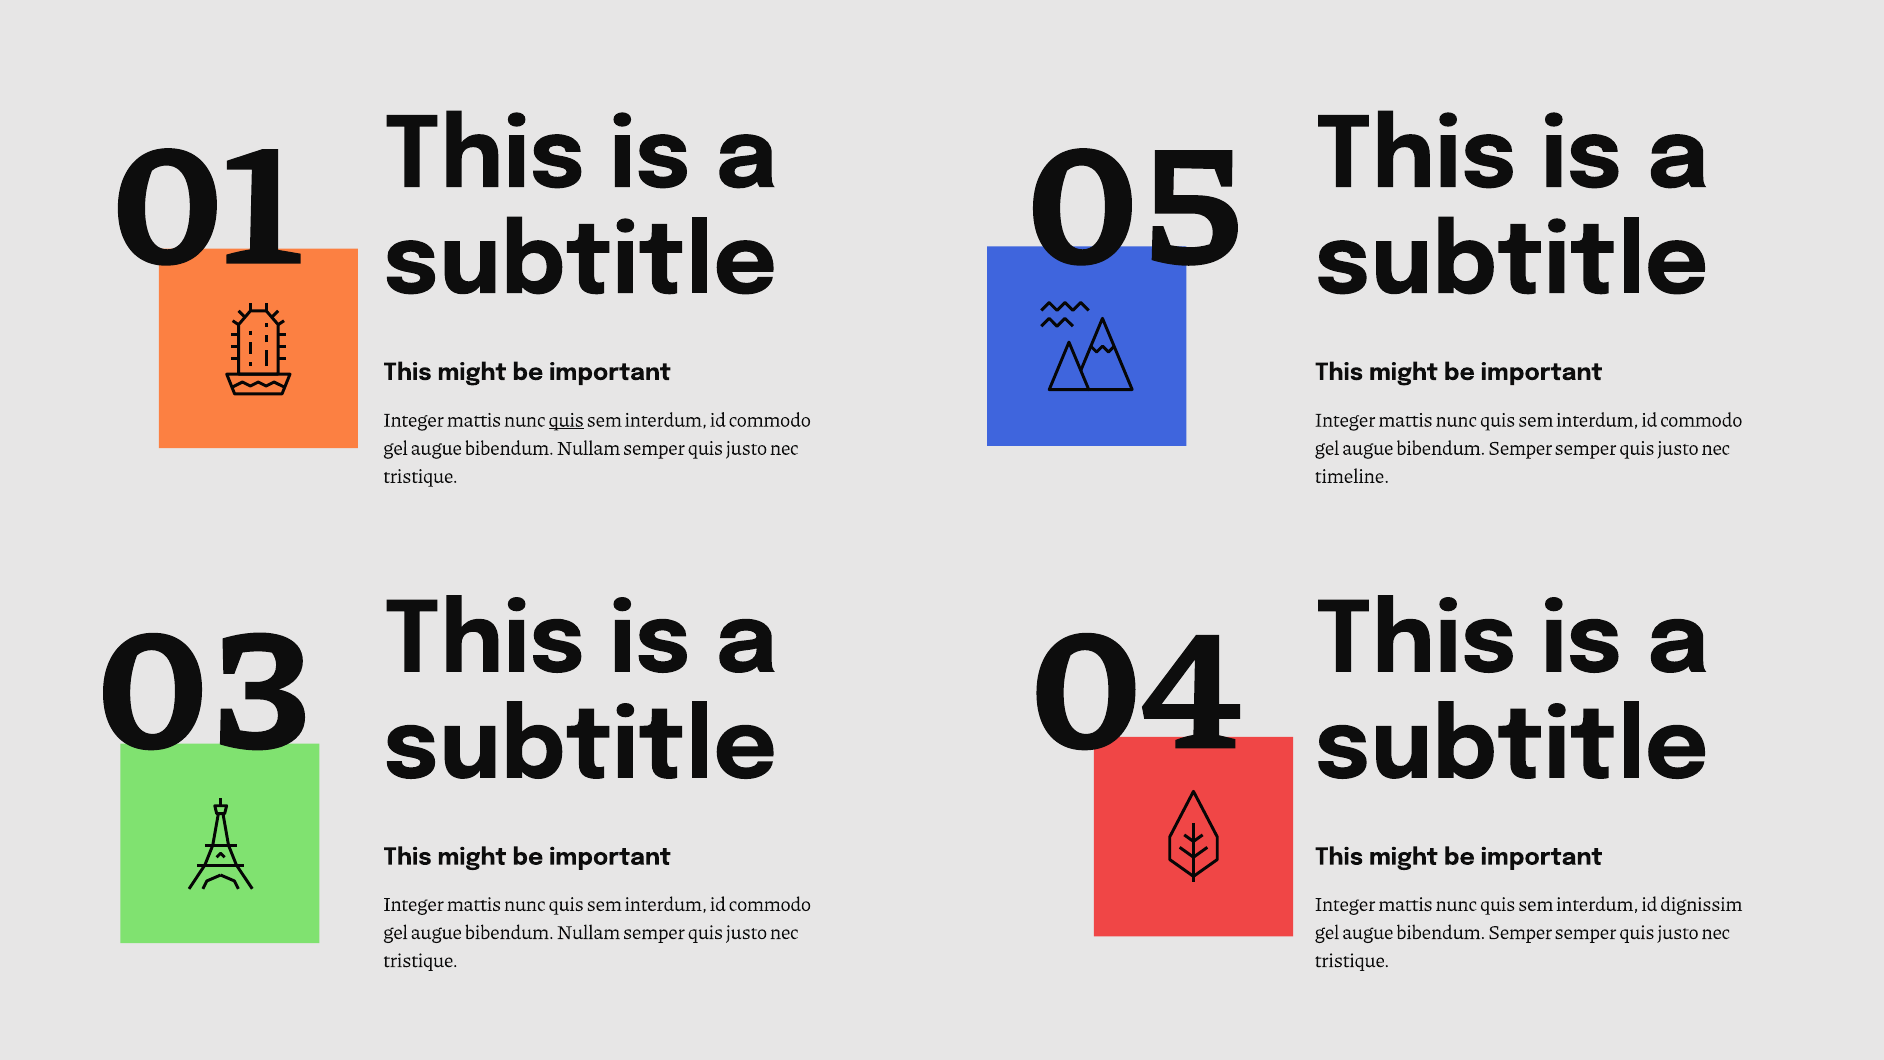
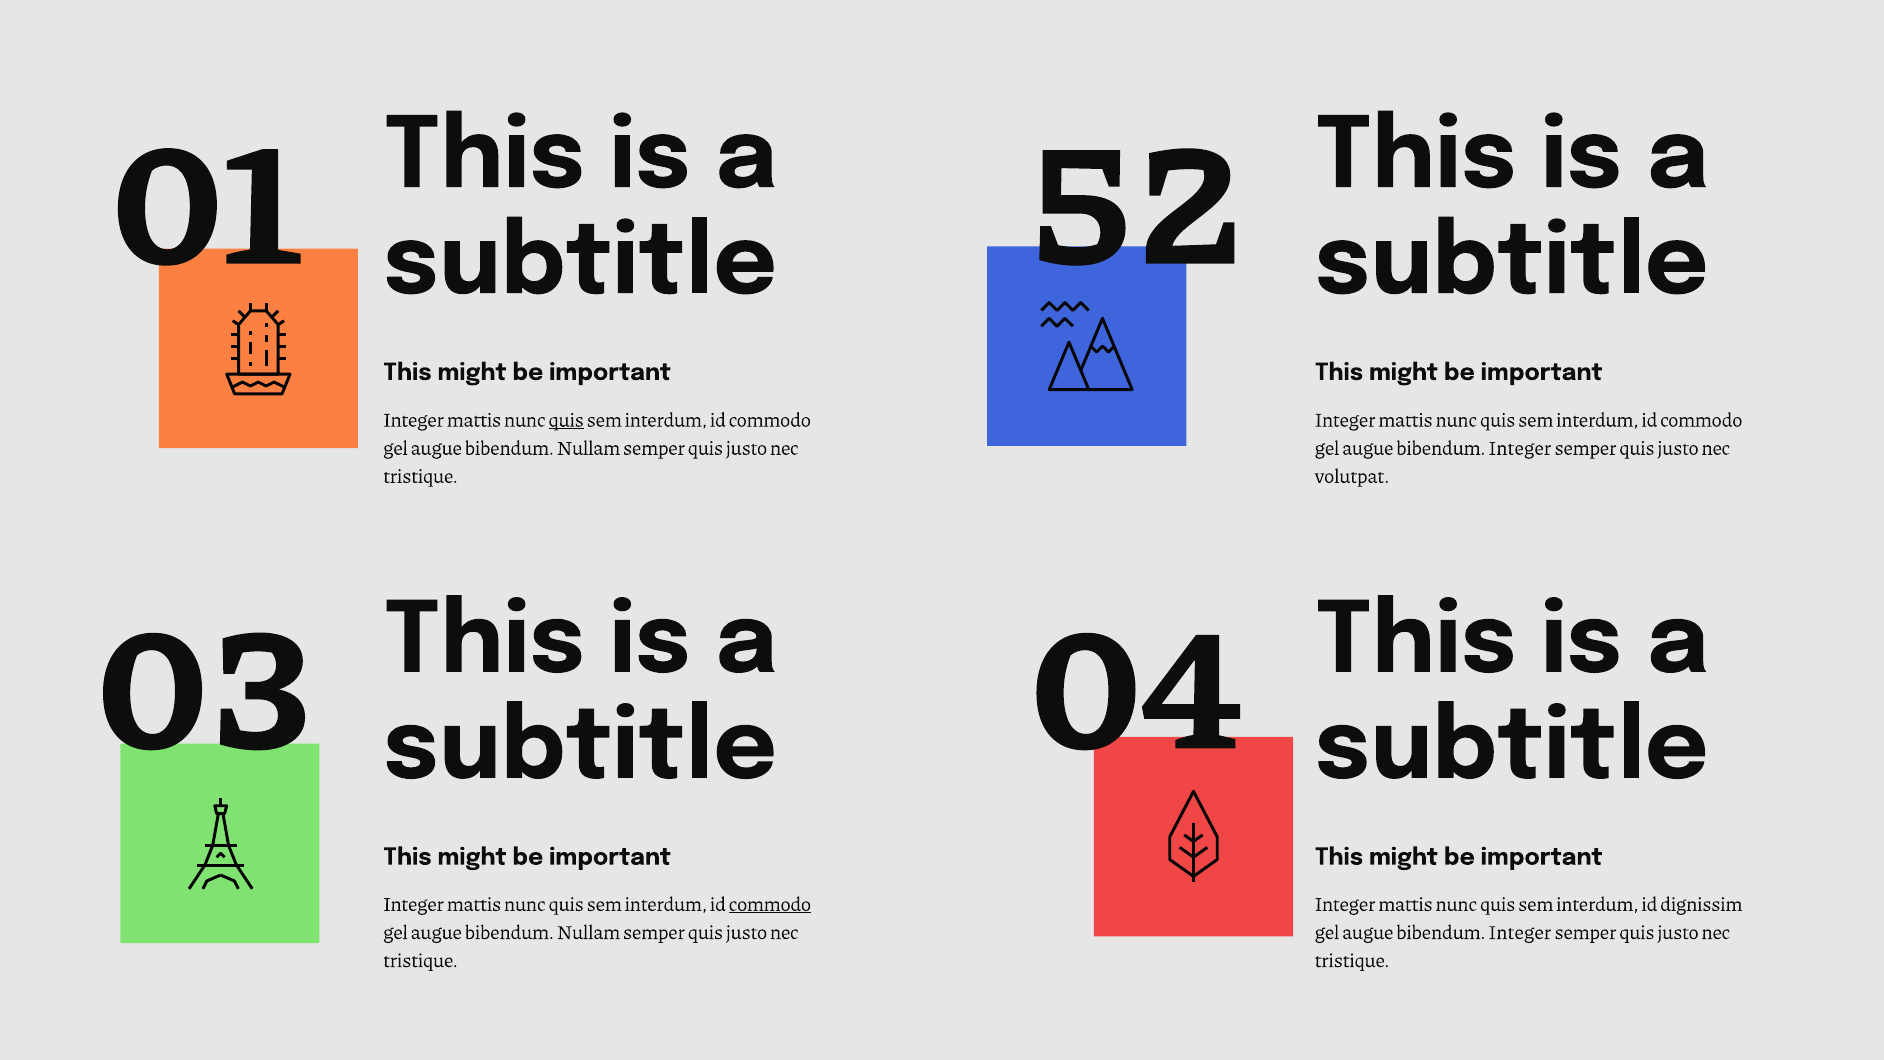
05: 05 -> 52 (1135, 202)
Semper: Semper -> Integer (1520, 448)
timeline: timeline -> volutpat (1352, 476)
commodo underline: none -> present (770, 904)
Semper: Semper -> Integer (1520, 932)
